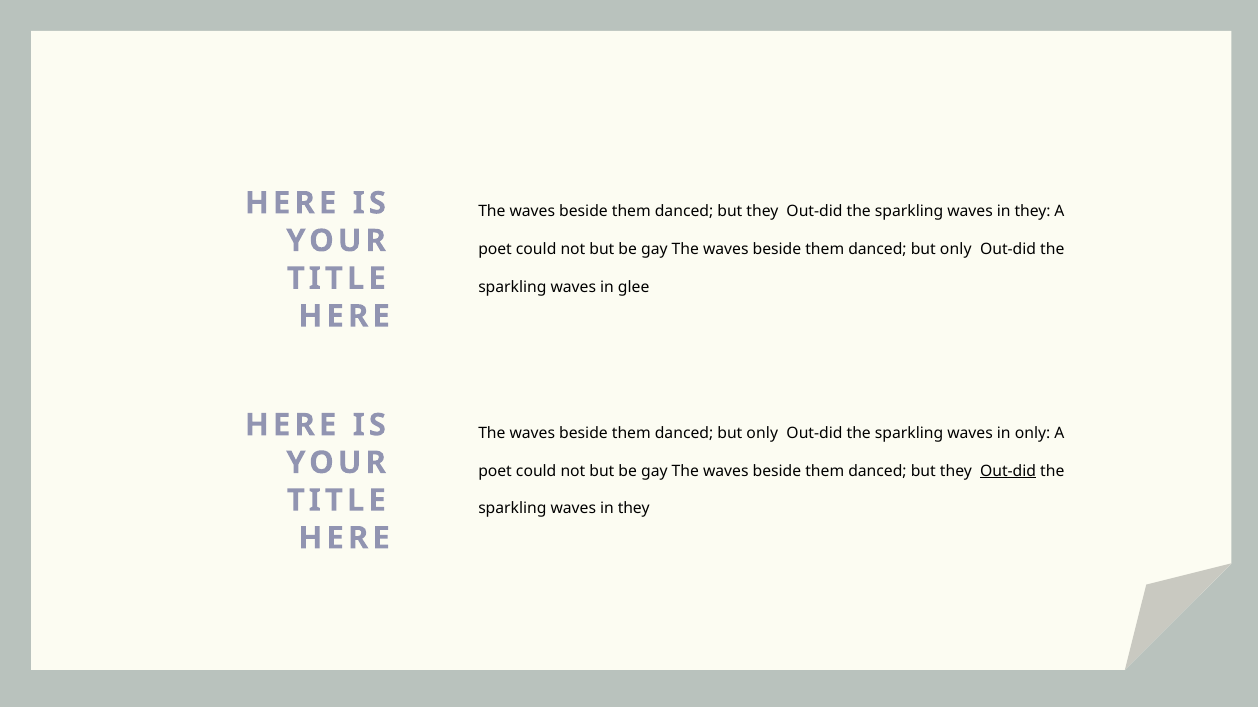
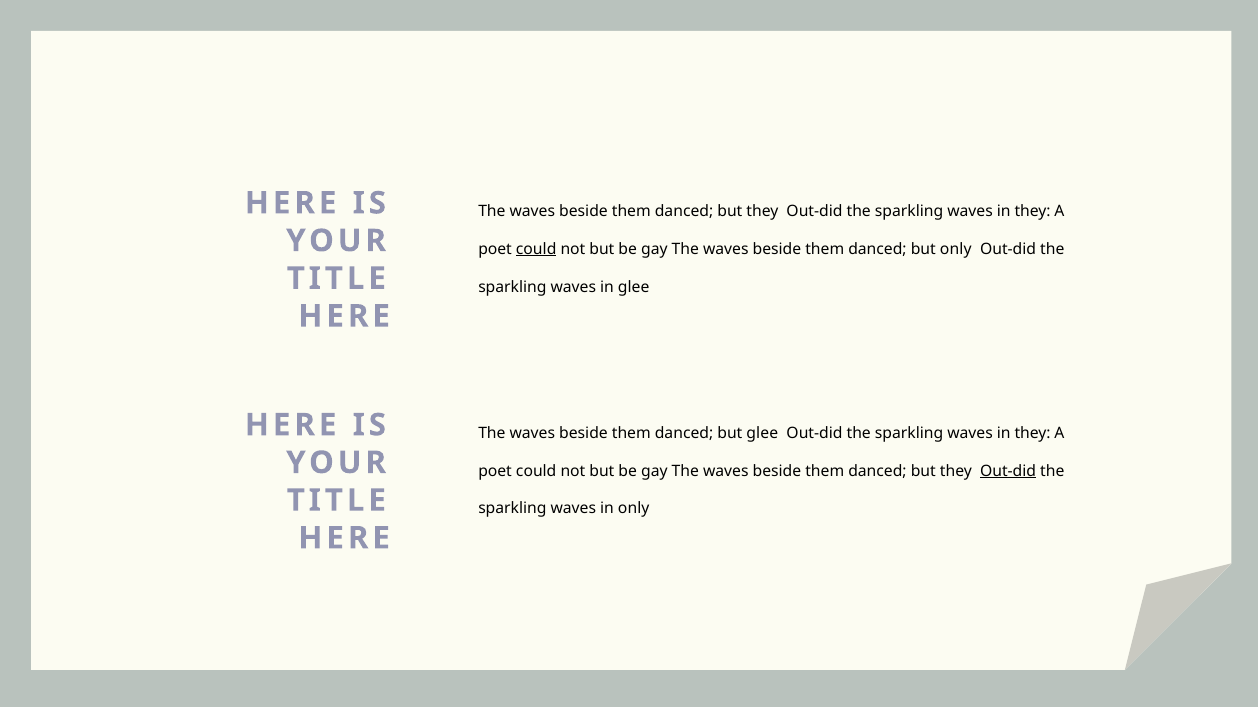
could underline: none -> present (536, 249)
only: only -> glee (762, 434)
only: only -> they (1033, 434)
they: they -> only (634, 509)
